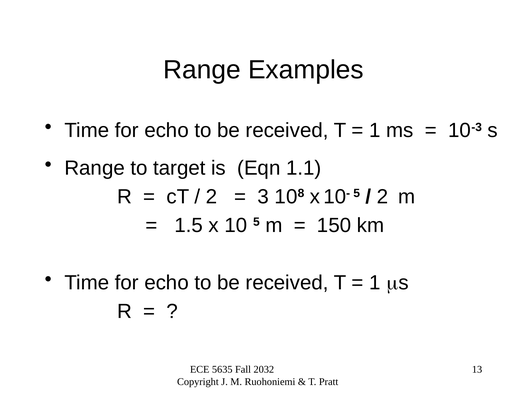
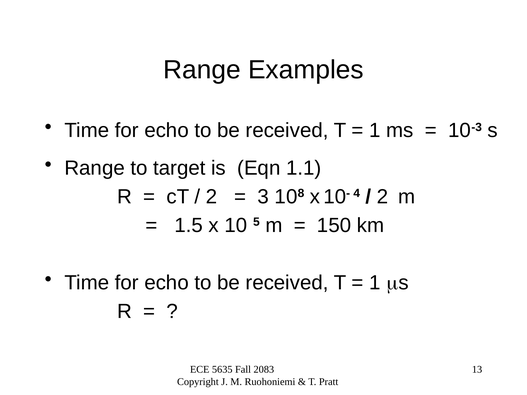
10- 5: 5 -> 4 (357, 193)
2032: 2032 -> 2083 (264, 370)
